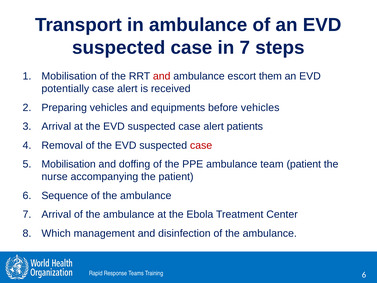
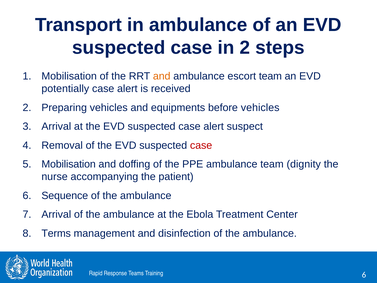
in 7: 7 -> 2 (245, 48)
and colour: red -> orange (162, 76)
escort them: them -> team (270, 76)
patients: patients -> suspect (245, 126)
team patient: patient -> dignity (304, 164)
Which: Which -> Terms (56, 233)
